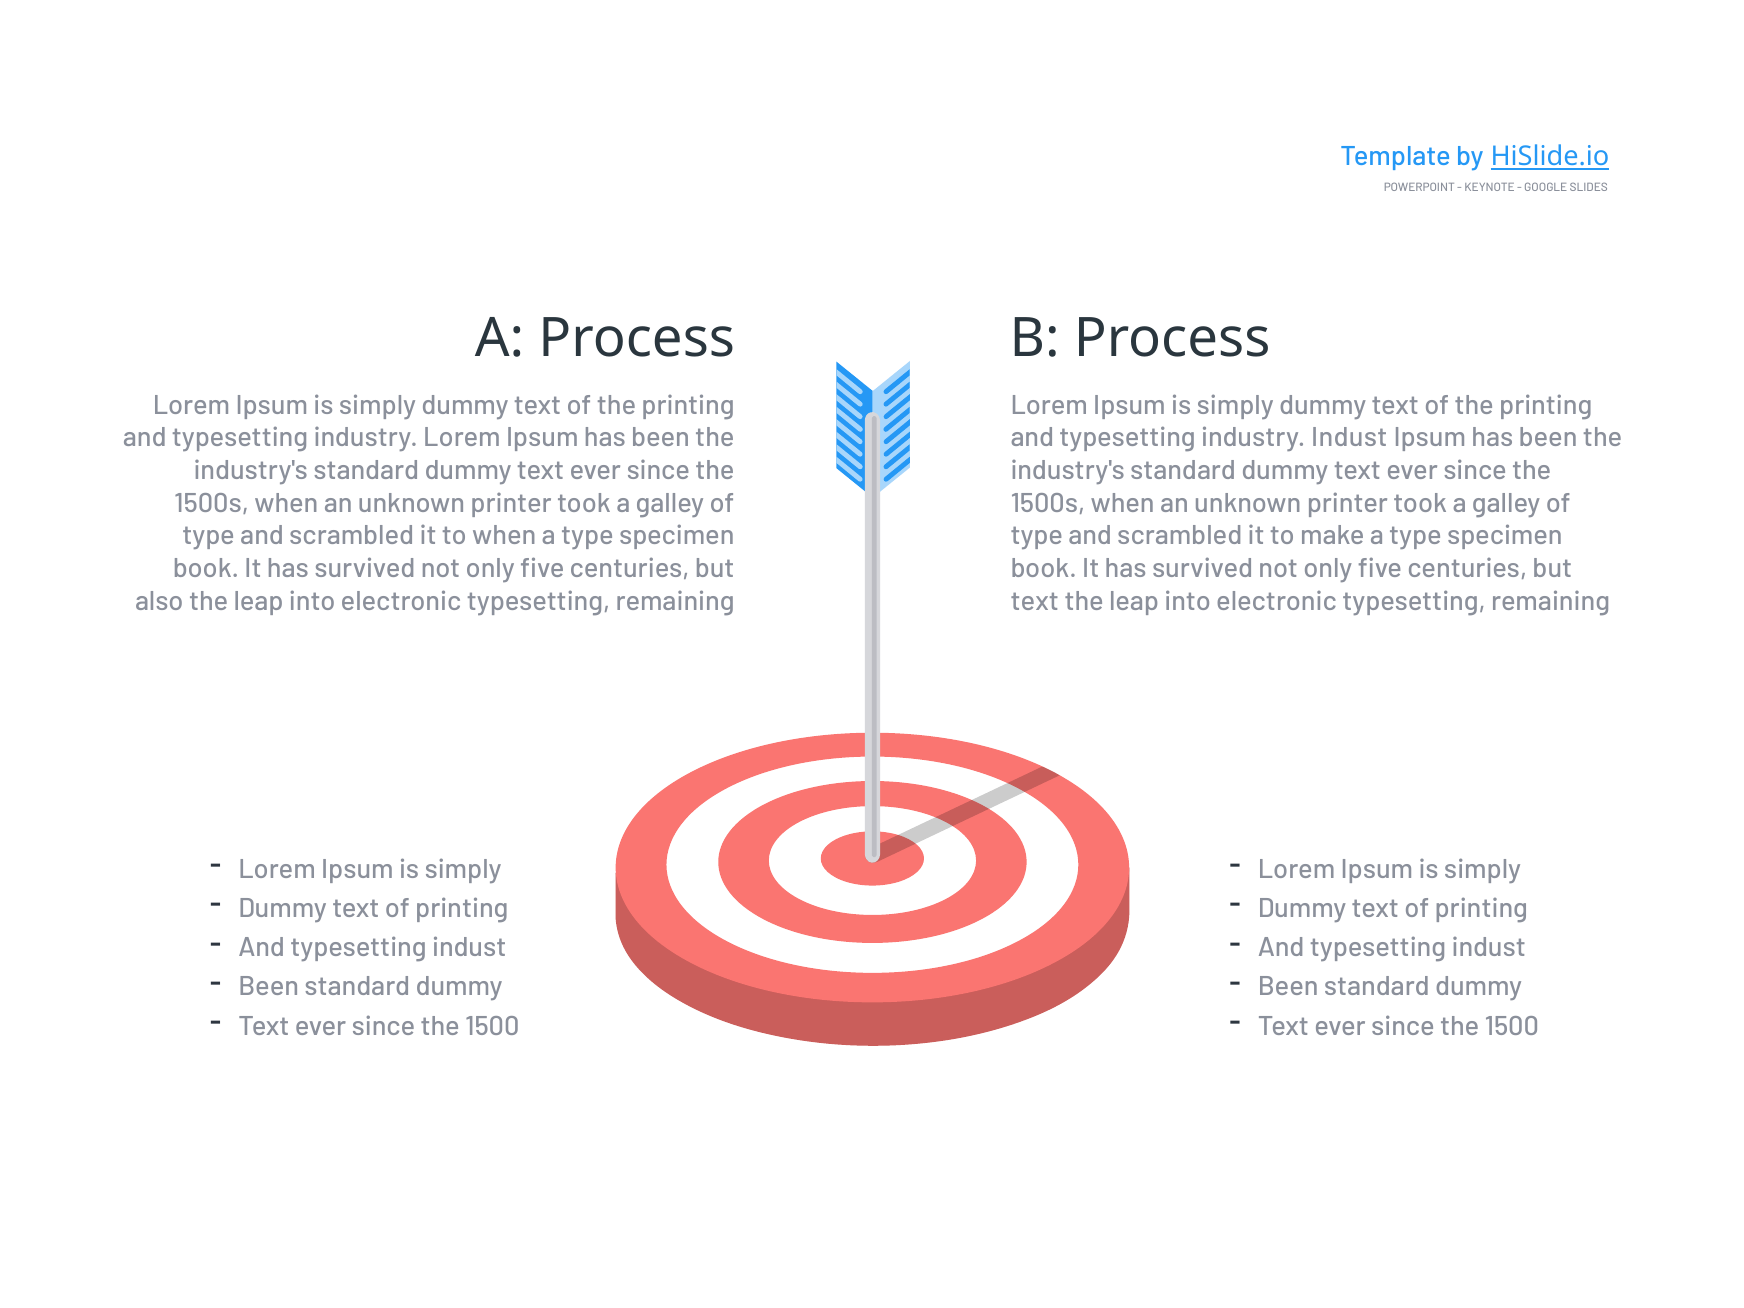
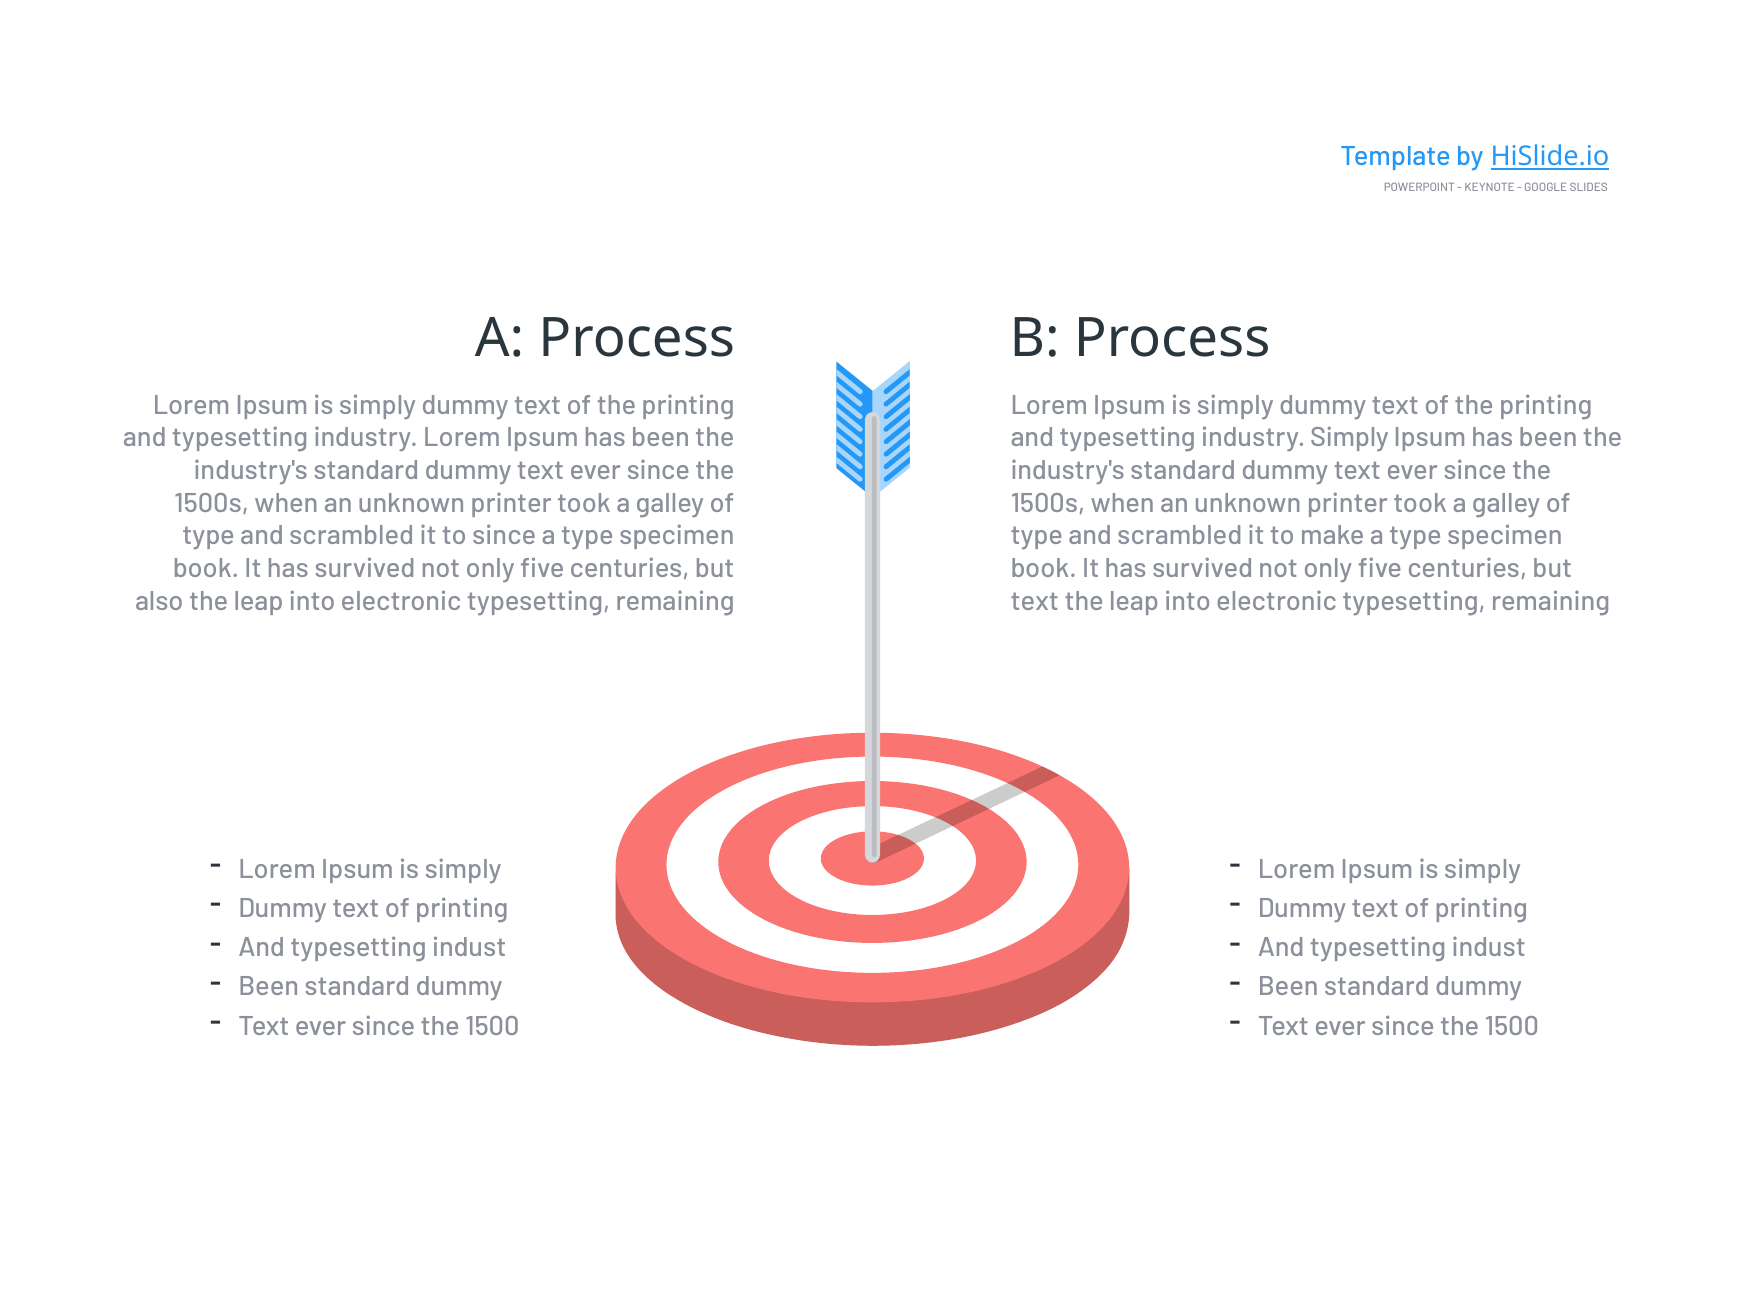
industry Indust: Indust -> Simply (1350, 438)
to when: when -> since (504, 536)
